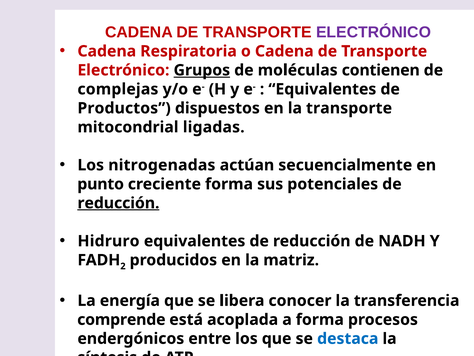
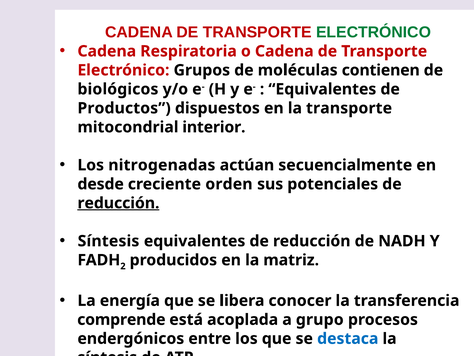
ELECTRÓNICO colour: purple -> green (374, 32)
Grupos underline: present -> none (202, 70)
complejas: complejas -> biológicos (118, 89)
ligadas: ligadas -> interior (214, 127)
punto: punto -> desde (101, 184)
creciente forma: forma -> orden (229, 184)
Hidruro: Hidruro -> Síntesis (109, 241)
a forma: forma -> grupo (320, 319)
